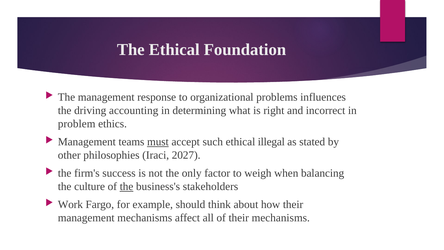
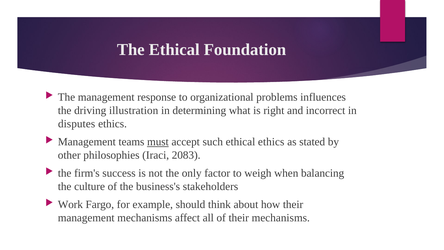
accounting: accounting -> illustration (134, 111)
problem: problem -> disputes (77, 124)
ethical illegal: illegal -> ethics (271, 142)
2027: 2027 -> 2083 (186, 155)
the underline: present -> none (127, 186)
